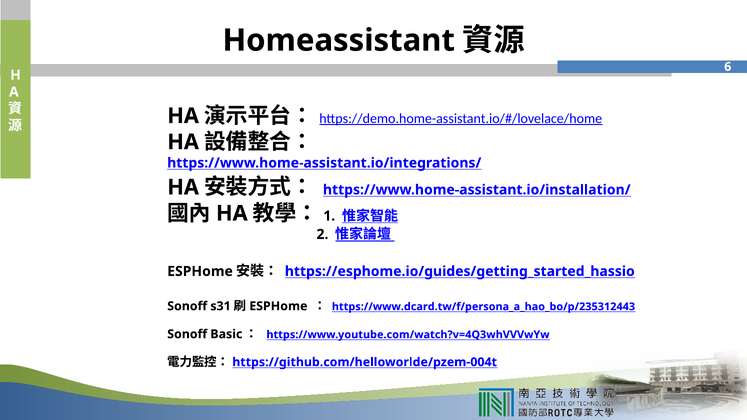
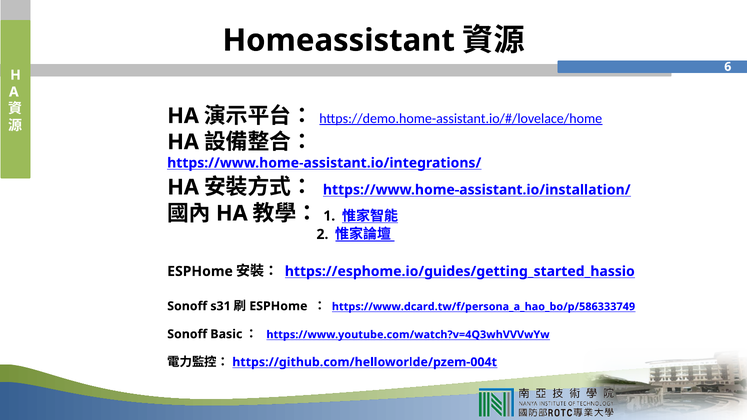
https://www.dcard.tw/f/persona_a_hao_bo/p/235312443: https://www.dcard.tw/f/persona_a_hao_bo/p/235312443 -> https://www.dcard.tw/f/persona_a_hao_bo/p/586333749 (484, 307)
